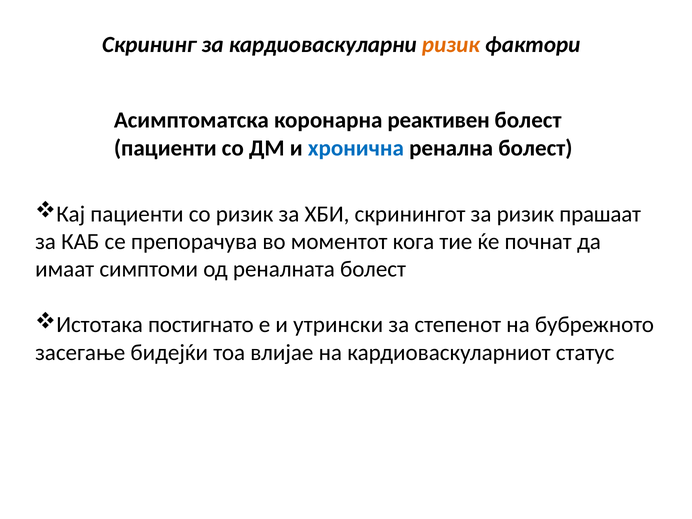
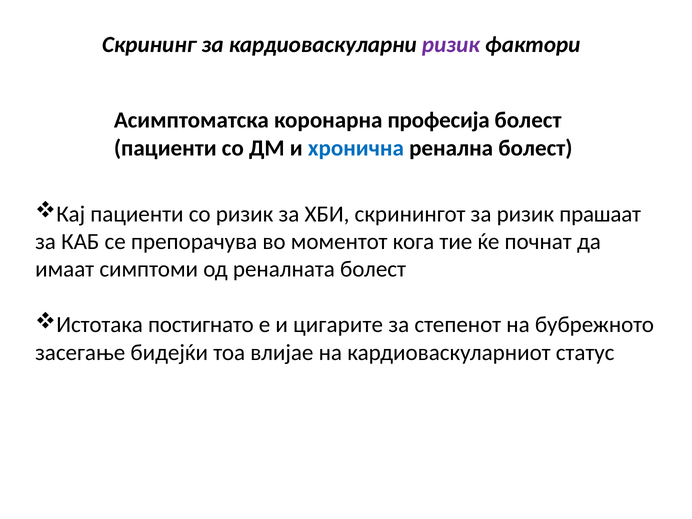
ризик colour: orange -> purple (451, 45)
реактивен: реактивен -> професија (439, 120)
утрински: утрински -> цигарите (338, 325)
